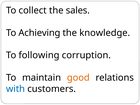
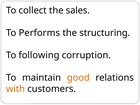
Achieving: Achieving -> Performs (39, 33)
knowledge: knowledge -> structuring (105, 33)
with colour: blue -> orange (15, 89)
